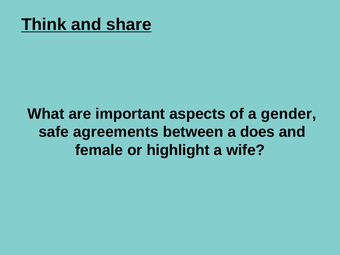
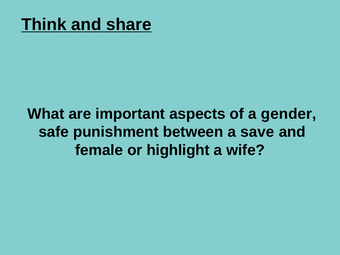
agreements: agreements -> punishment (116, 132)
does: does -> save (257, 132)
